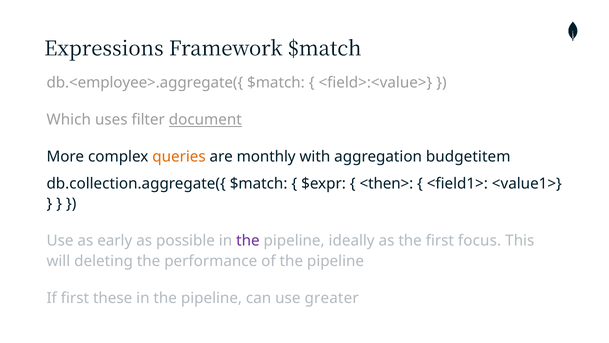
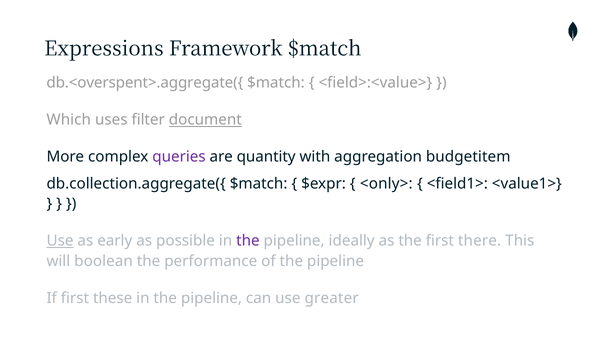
db.<employee>.aggregate({: db.<employee>.aggregate({ -> db.<overspent>.aggregate({ (145, 83)
queries colour: orange -> purple (179, 157)
monthly: monthly -> quantity (266, 157)
<then>: <then> -> <only> (386, 184)
Use underline: none -> present (60, 241)
focus: focus -> there (480, 241)
deleting: deleting -> boolean (104, 261)
